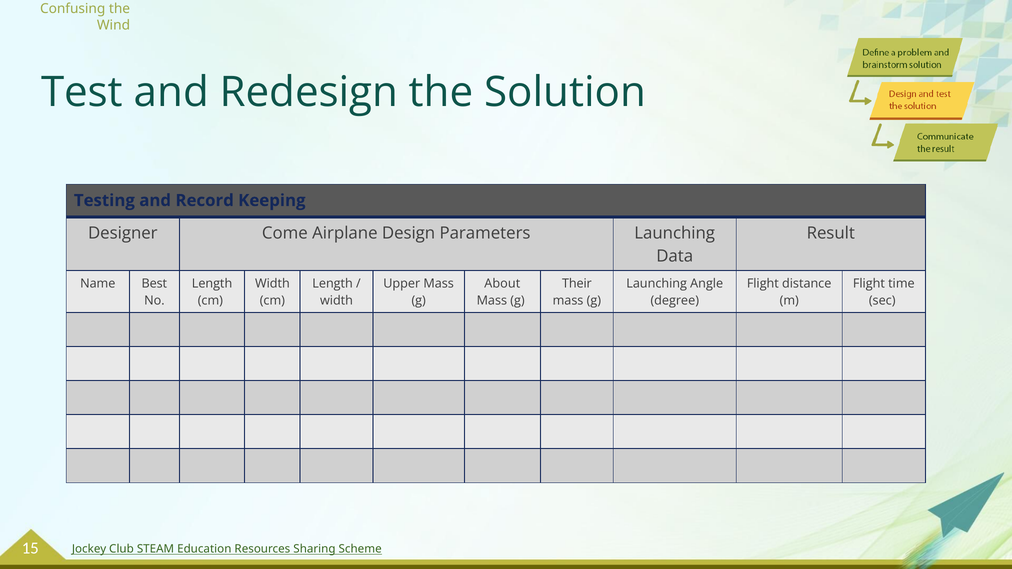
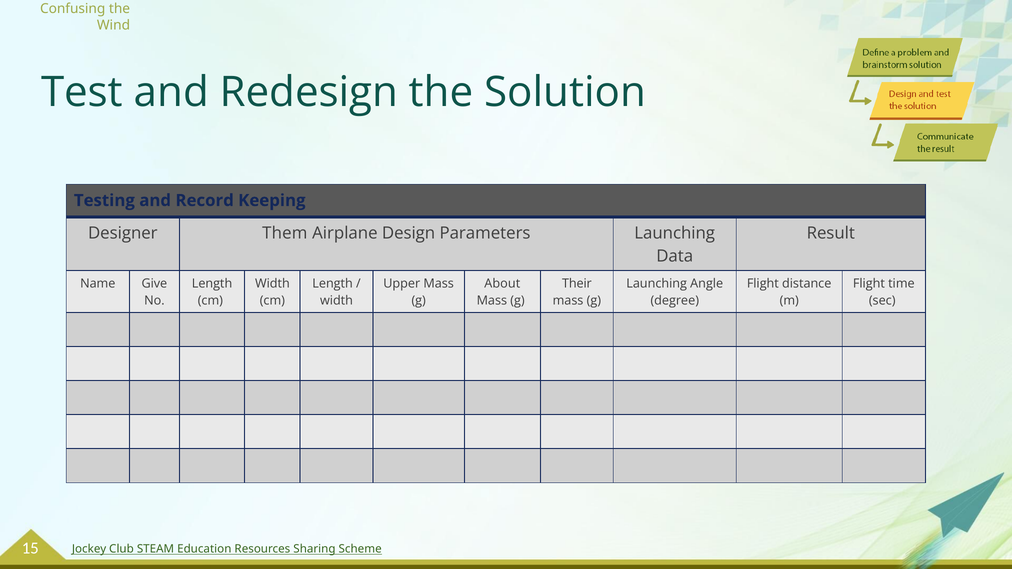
Come: Come -> Them (285, 233)
Best: Best -> Give (154, 284)
